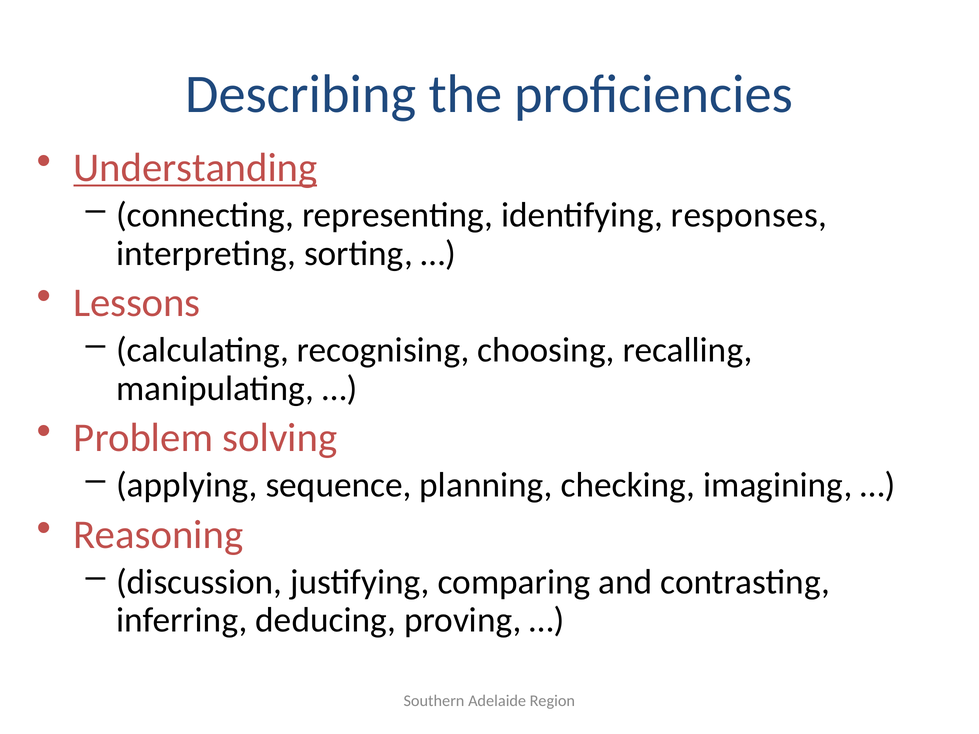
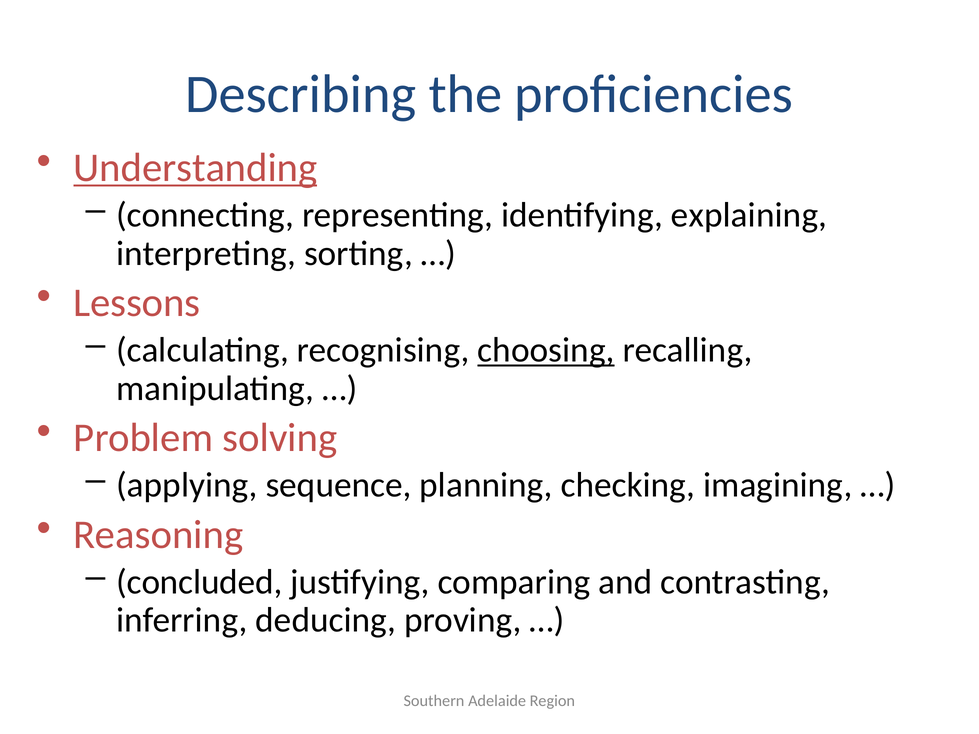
responses: responses -> explaining (749, 215)
choosing underline: none -> present (546, 350)
discussion: discussion -> concluded (199, 582)
